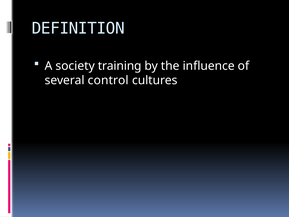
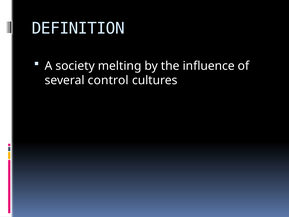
training: training -> melting (120, 66)
